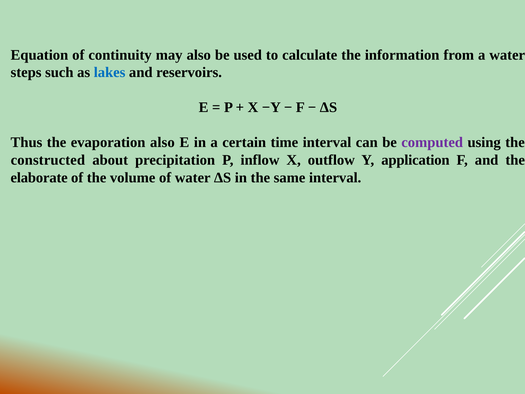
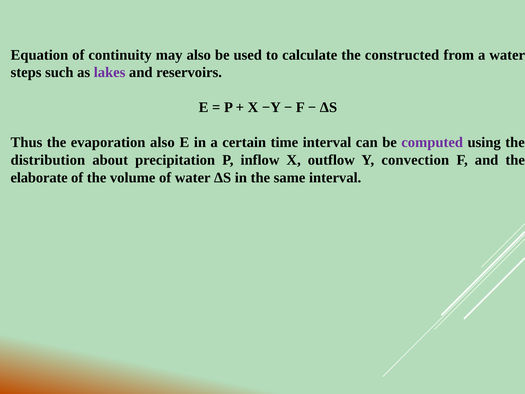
information: information -> constructed (402, 55)
lakes colour: blue -> purple (110, 72)
constructed: constructed -> distribution (48, 160)
application: application -> convection (415, 160)
